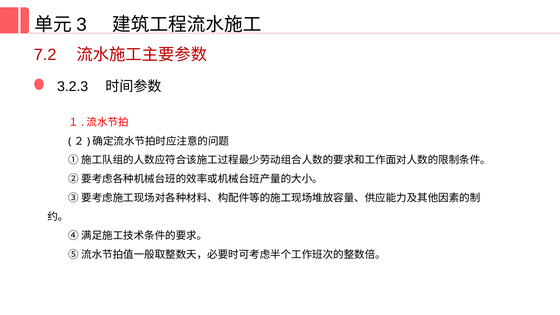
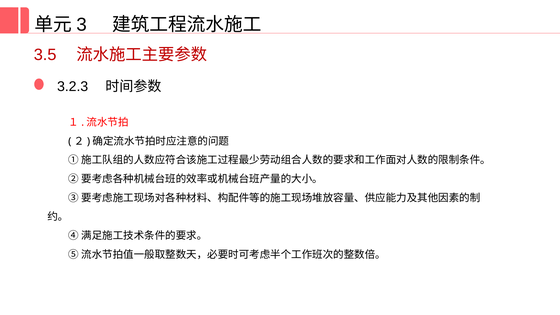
7.2: 7.2 -> 3.5 (45, 55)
